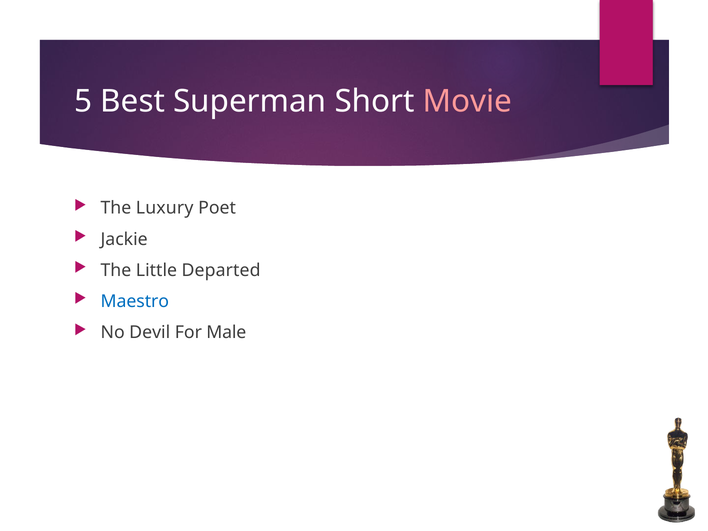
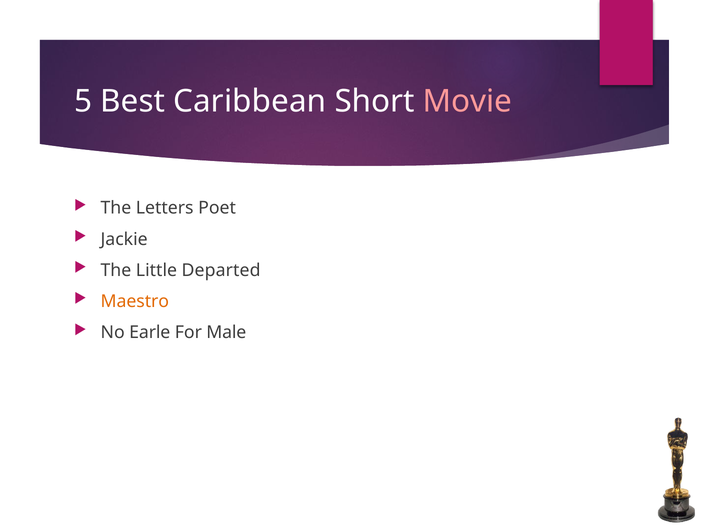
Superman: Superman -> Caribbean (250, 101)
Luxury: Luxury -> Letters (165, 208)
Maestro colour: blue -> orange (135, 301)
Devil: Devil -> Earle (150, 332)
